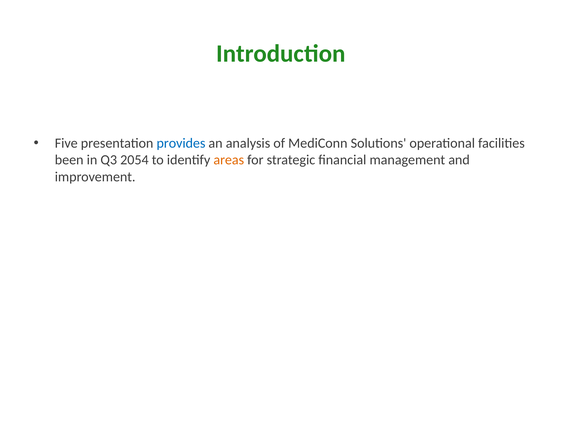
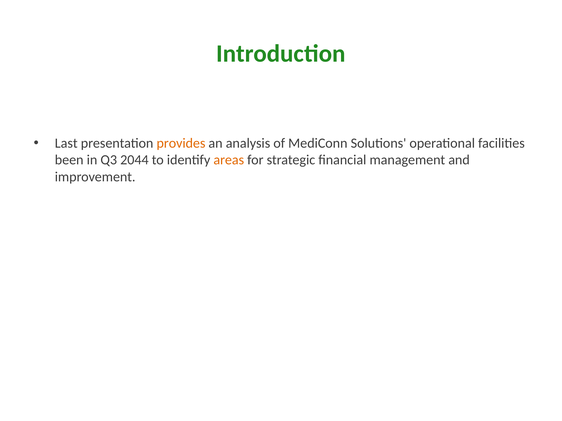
Five: Five -> Last (66, 143)
provides colour: blue -> orange (181, 143)
2054: 2054 -> 2044 (134, 160)
